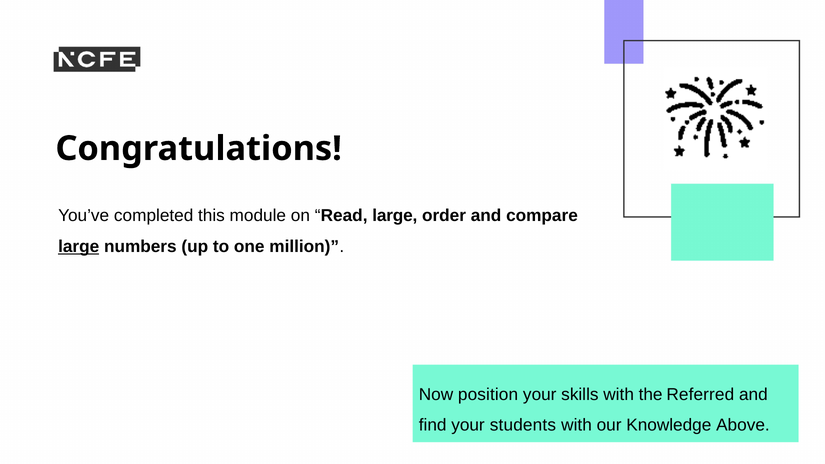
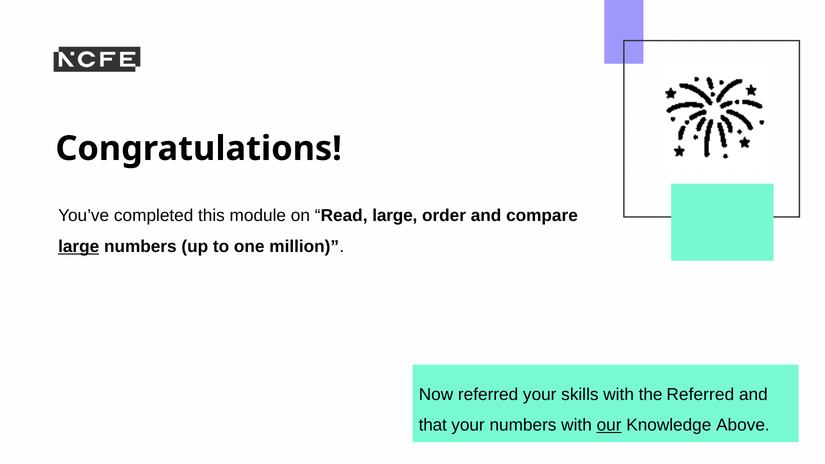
Now position: position -> referred (488, 394)
find: find -> that (433, 425)
your students: students -> numbers (523, 425)
our underline: none -> present (609, 425)
